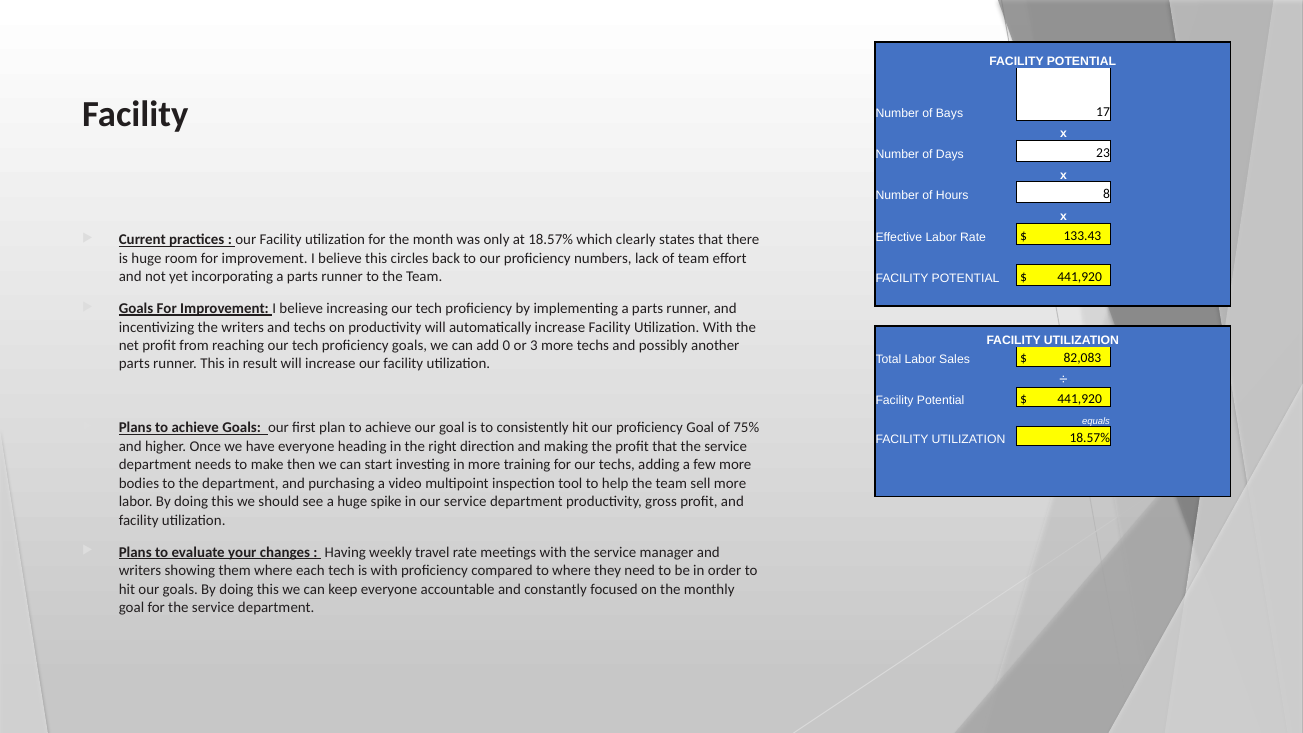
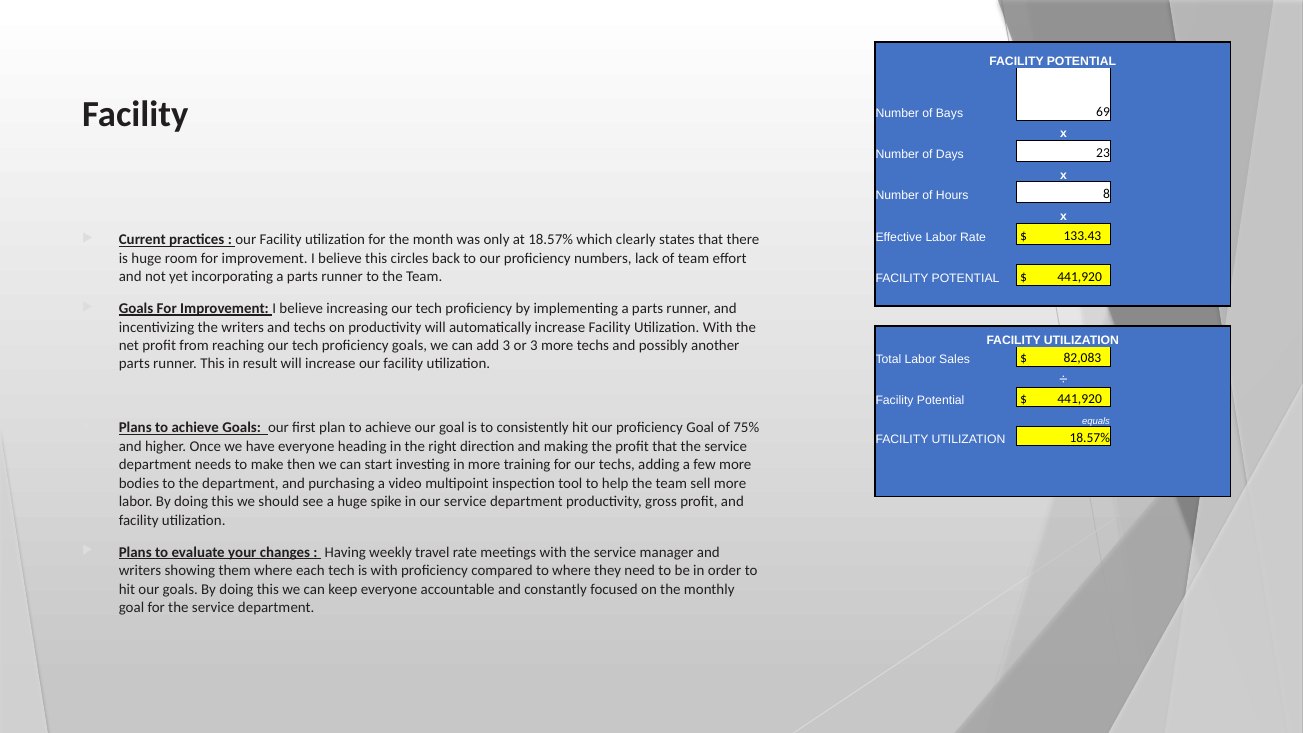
17: 17 -> 69 (1103, 112)
add 0: 0 -> 3 (506, 346)
